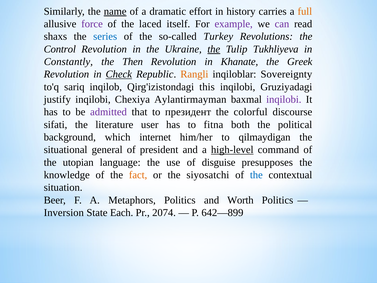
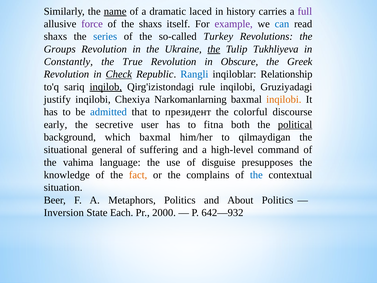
effort: effort -> laced (201, 11)
full colour: orange -> purple (305, 11)
the laced: laced -> shaxs (150, 24)
can colour: purple -> blue (282, 24)
Control: Control -> Groups (60, 49)
Then: Then -> True (132, 62)
Khanate: Khanate -> Obscure (239, 62)
Rangli colour: orange -> blue (194, 74)
Sovereignty: Sovereignty -> Relationship (286, 74)
inqilob underline: none -> present (106, 87)
this: this -> rule (207, 87)
Aylantirmayman: Aylantirmayman -> Narkomanlarning (190, 99)
inqilobi colour: purple -> orange (284, 99)
admitted colour: purple -> blue (109, 112)
sifati: sifati -> early (56, 124)
literature: literature -> secretive (114, 124)
political underline: none -> present (295, 124)
which internet: internet -> baxmal (155, 137)
president: president -> suffering (159, 150)
high-level underline: present -> none (232, 150)
utopian: utopian -> vahima (78, 162)
siyosatchi: siyosatchi -> complains (208, 175)
Worth: Worth -> About (240, 200)
2074: 2074 -> 2000 (164, 212)
642—899: 642—899 -> 642—932 (222, 212)
